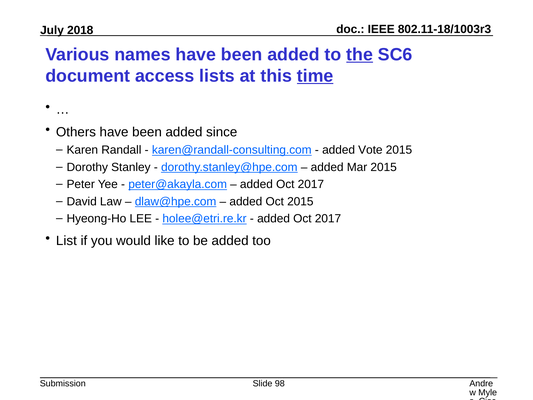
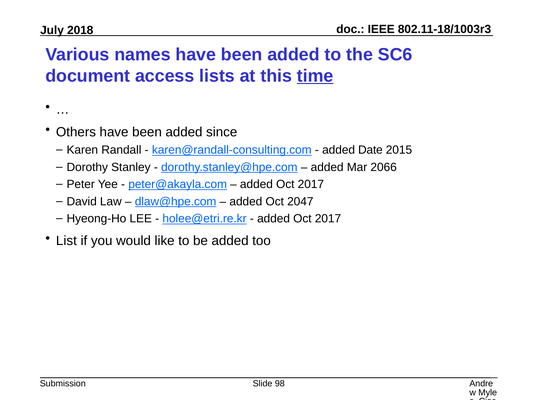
the underline: present -> none (360, 55)
Vote: Vote -> Date (370, 150)
Mar 2015: 2015 -> 2066 (384, 167)
Oct 2015: 2015 -> 2047 (300, 201)
